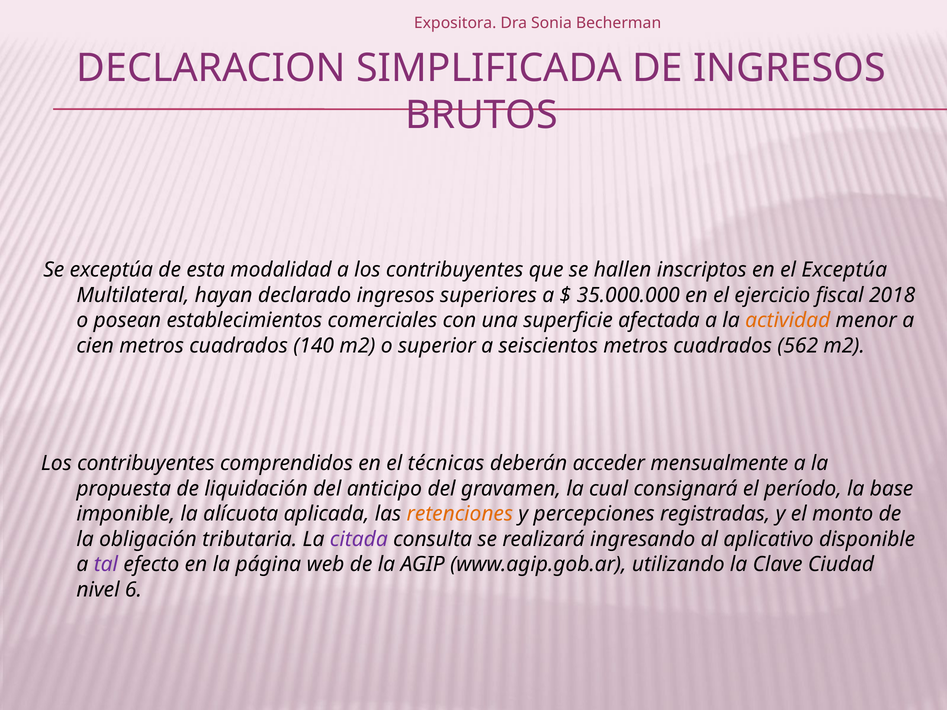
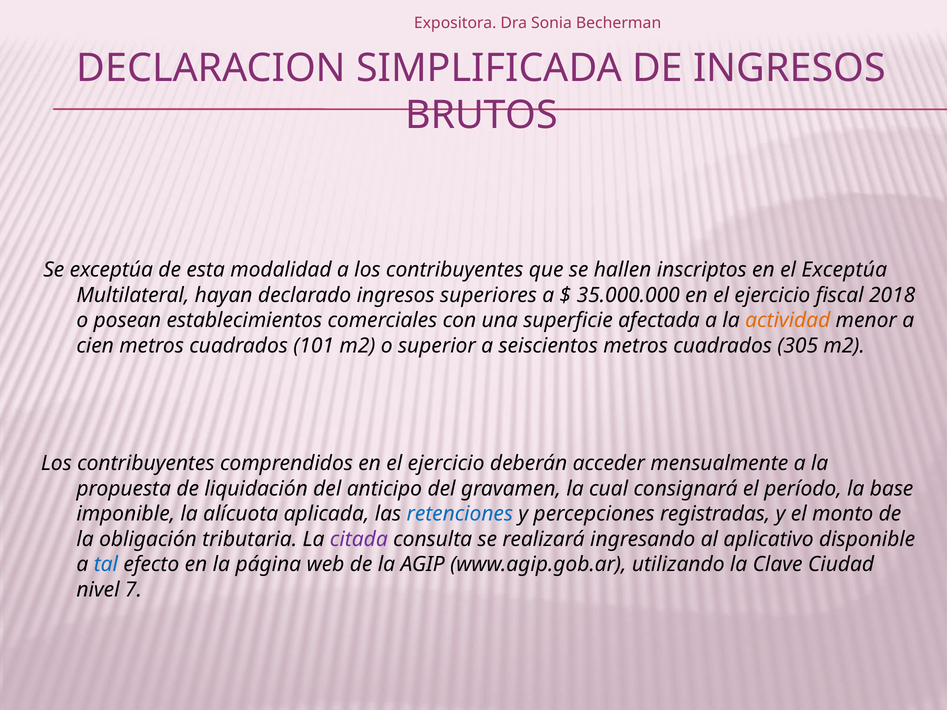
140: 140 -> 101 (314, 346)
562: 562 -> 305 (798, 346)
comprendidos en el técnicas: técnicas -> ejercicio (446, 464)
retenciones colour: orange -> blue (460, 514)
tal colour: purple -> blue (106, 565)
6: 6 -> 7 (133, 590)
